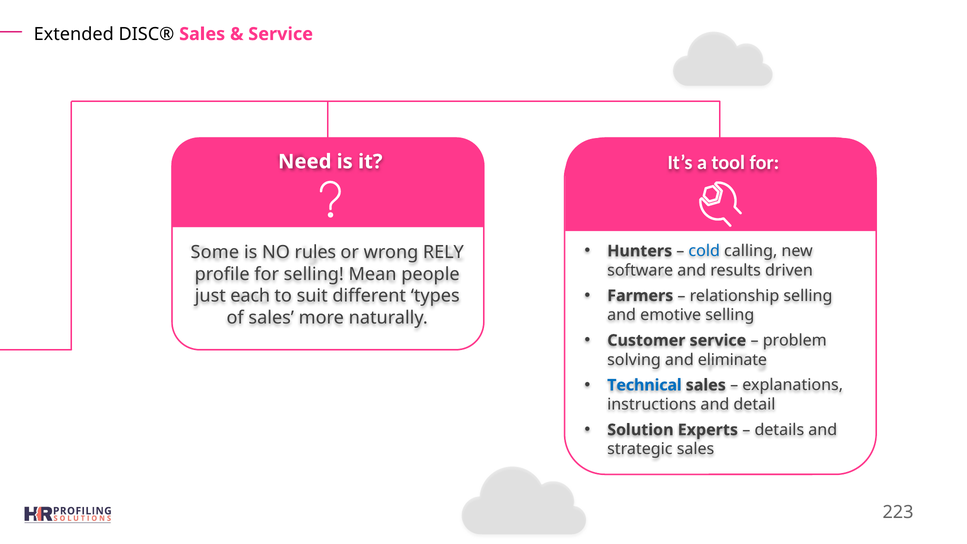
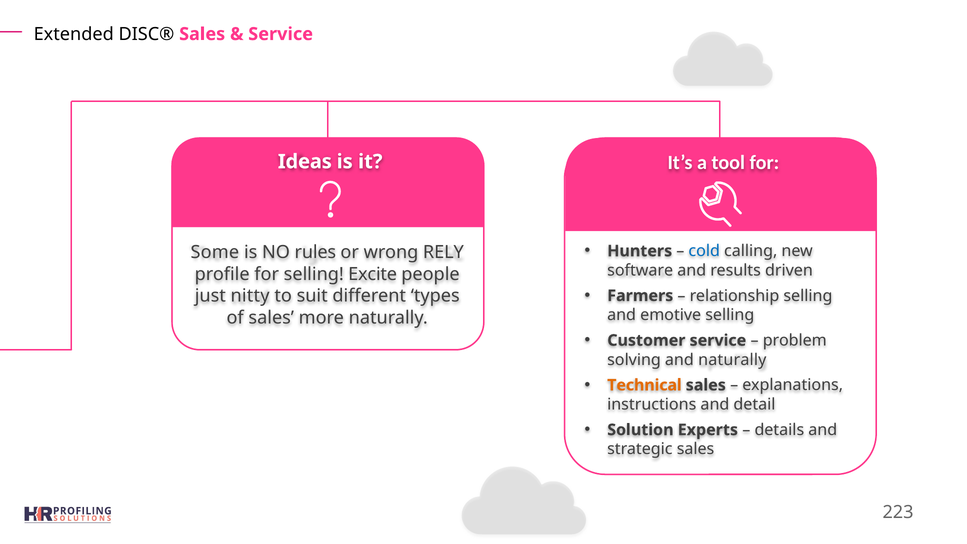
Need: Need -> Ideas (305, 162)
Mean: Mean -> Excite (373, 274)
each: each -> nitty (250, 296)
and eliminate: eliminate -> naturally (732, 360)
Technical colour: blue -> orange (644, 385)
